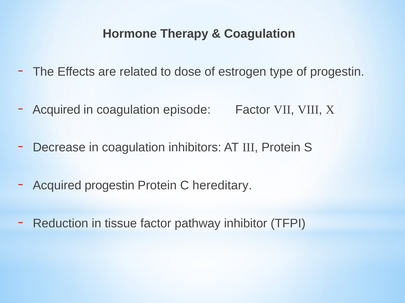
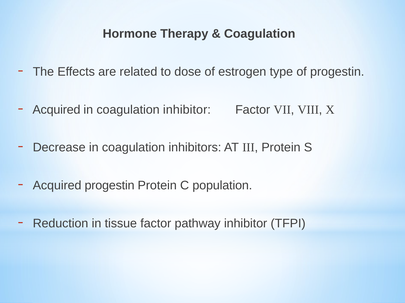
coagulation episode: episode -> inhibitor (187, 110)
hereditary: hereditary -> population (222, 186)
